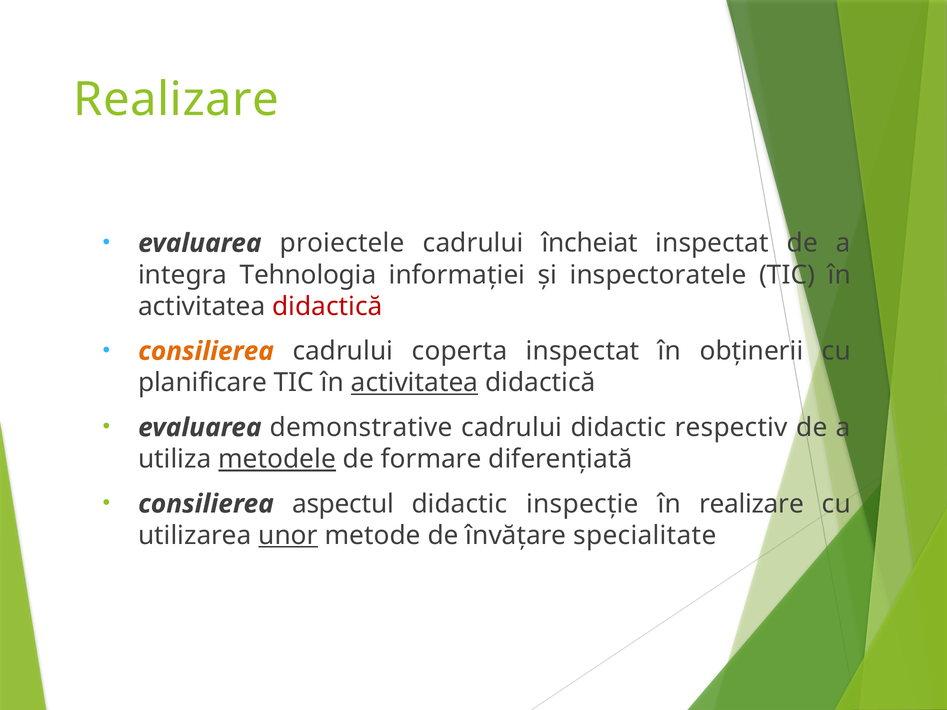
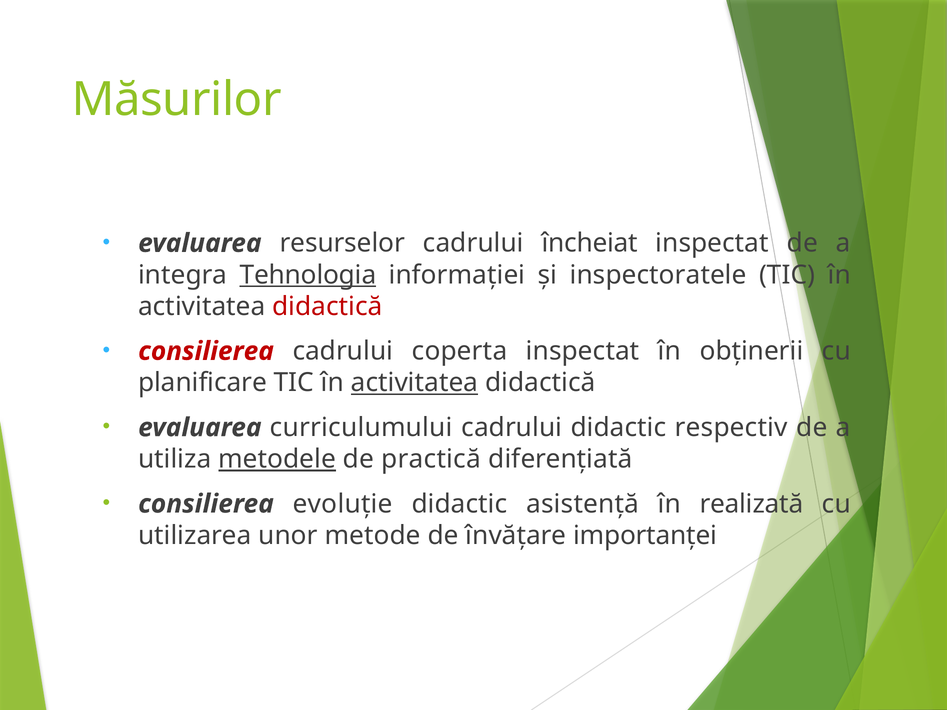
Realizare: Realizare -> Măsurilor (177, 100)
proiectele: proiectele -> resurselor (342, 243)
Tehnologia underline: none -> present (308, 275)
consilierea colour: orange -> red (206, 351)
demonstrative: demonstrative -> curriculumului (361, 428)
formare: formare -> practică (431, 459)
aspectul: aspectul -> evoluție (343, 504)
inspecție: inspecție -> asistență (583, 504)
în realizare: realizare -> realizată (751, 504)
unor underline: present -> none (288, 536)
specialitate: specialitate -> importanței (645, 536)
